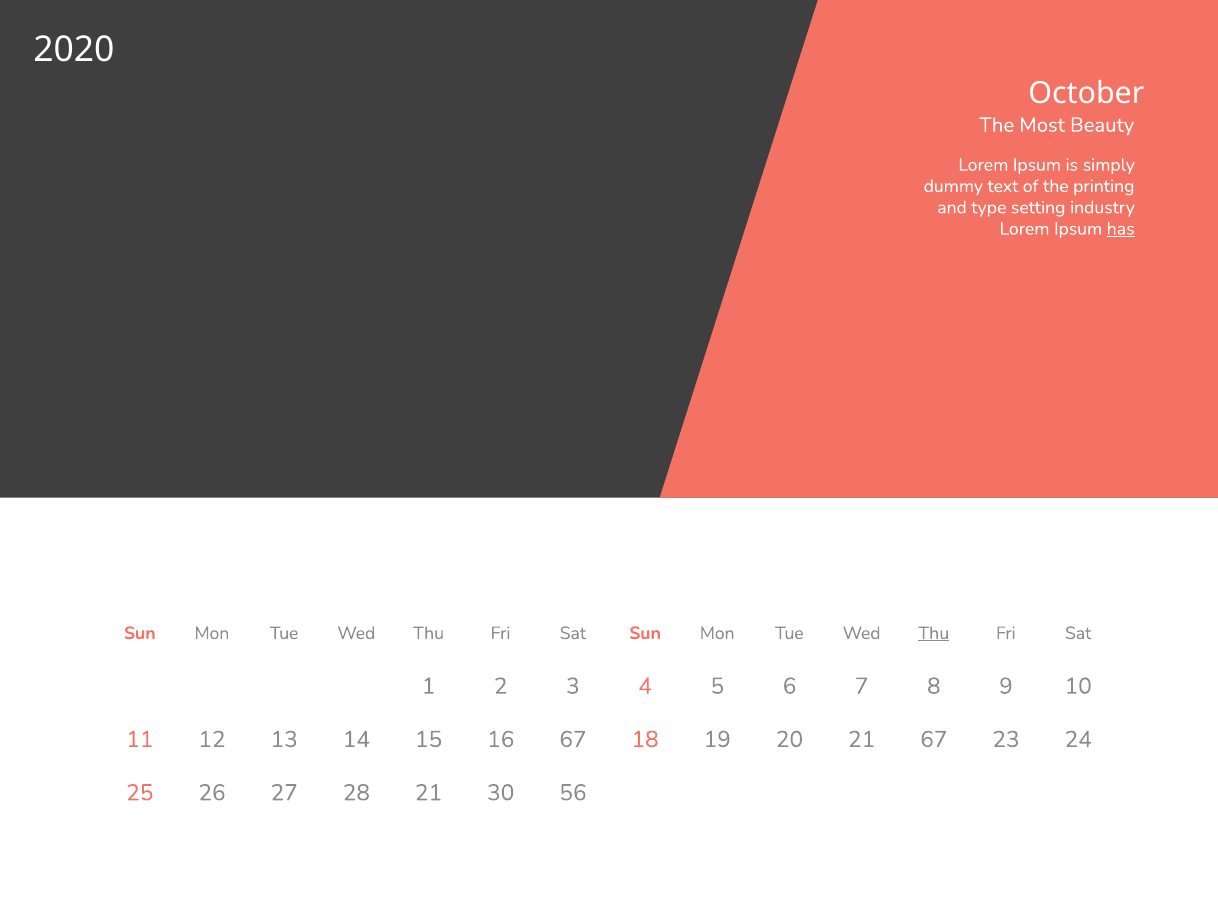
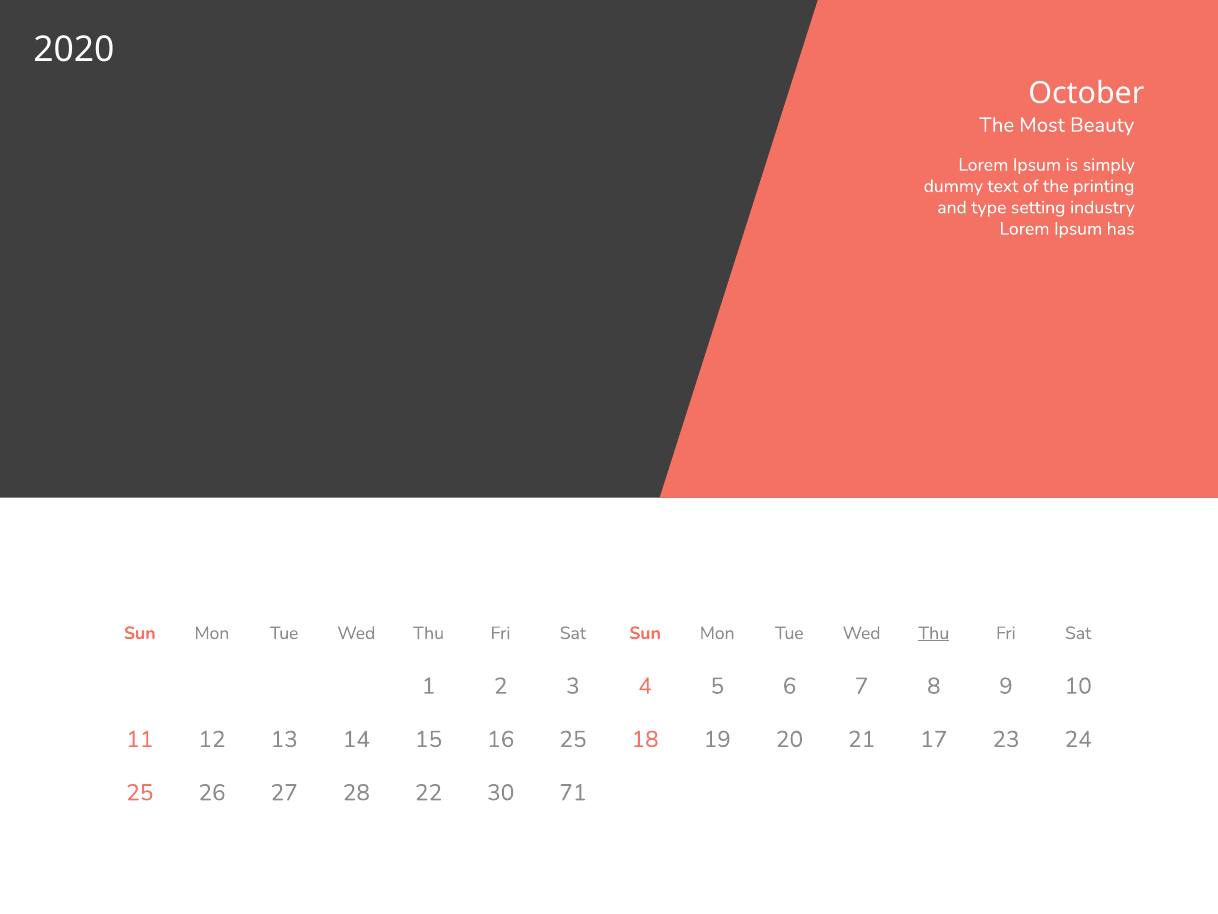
has underline: present -> none (1121, 229)
16 67: 67 -> 25 (573, 739)
21 67: 67 -> 17 (934, 739)
28 21: 21 -> 22 (429, 792)
56: 56 -> 71 (573, 792)
